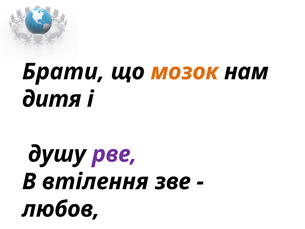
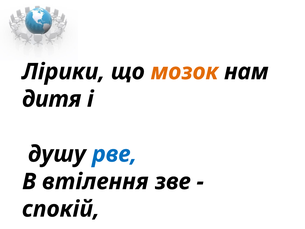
Брати: Брати -> Лірики (63, 72)
рве colour: purple -> blue (114, 154)
любов: любов -> спокій (61, 209)
